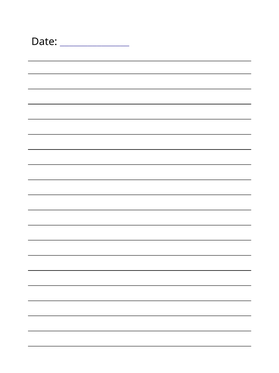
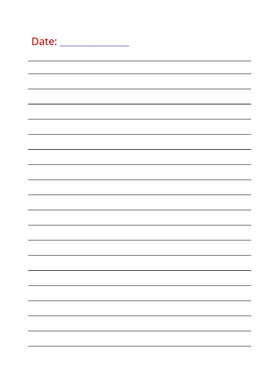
Date colour: black -> red (44, 42)
